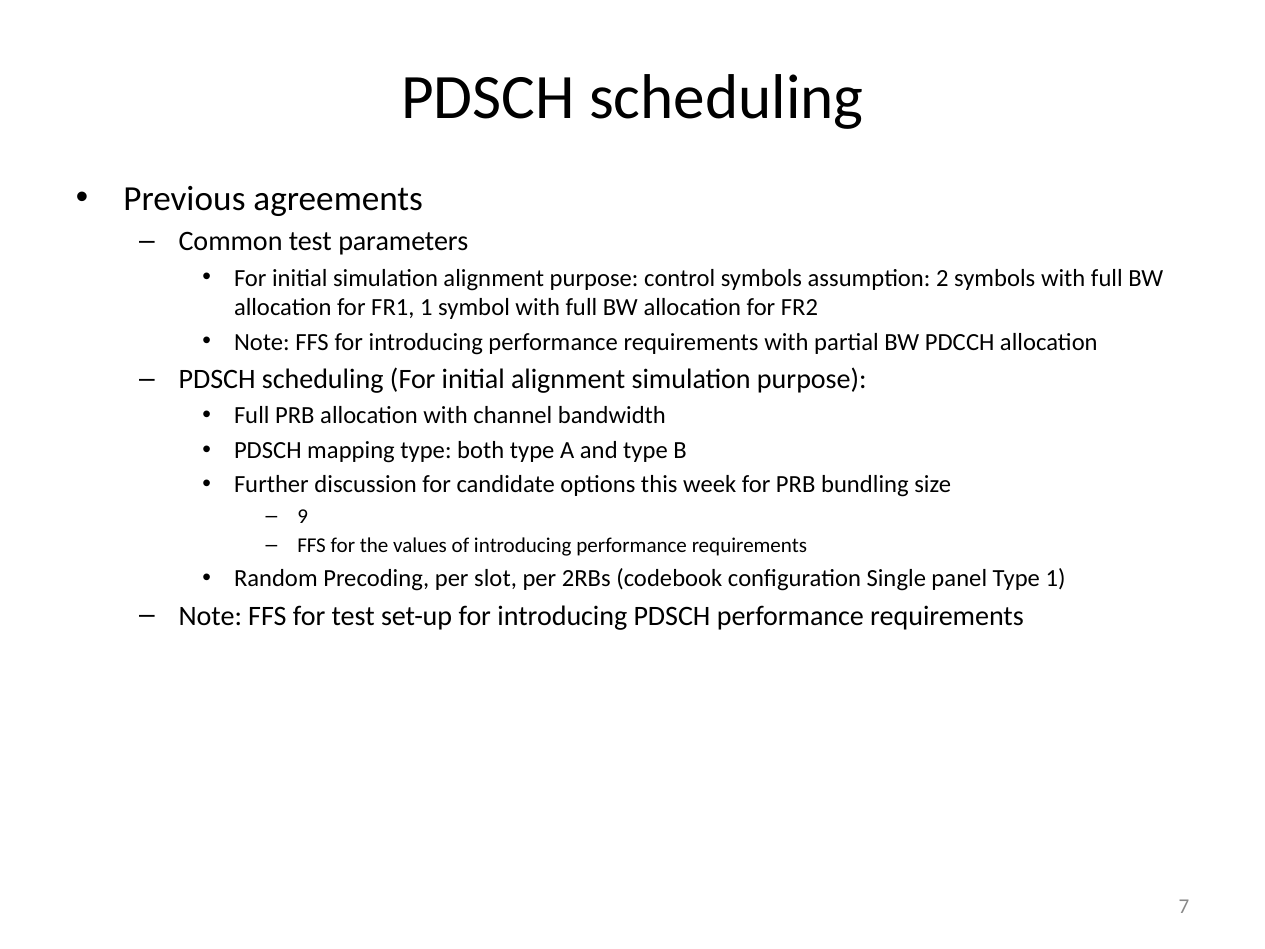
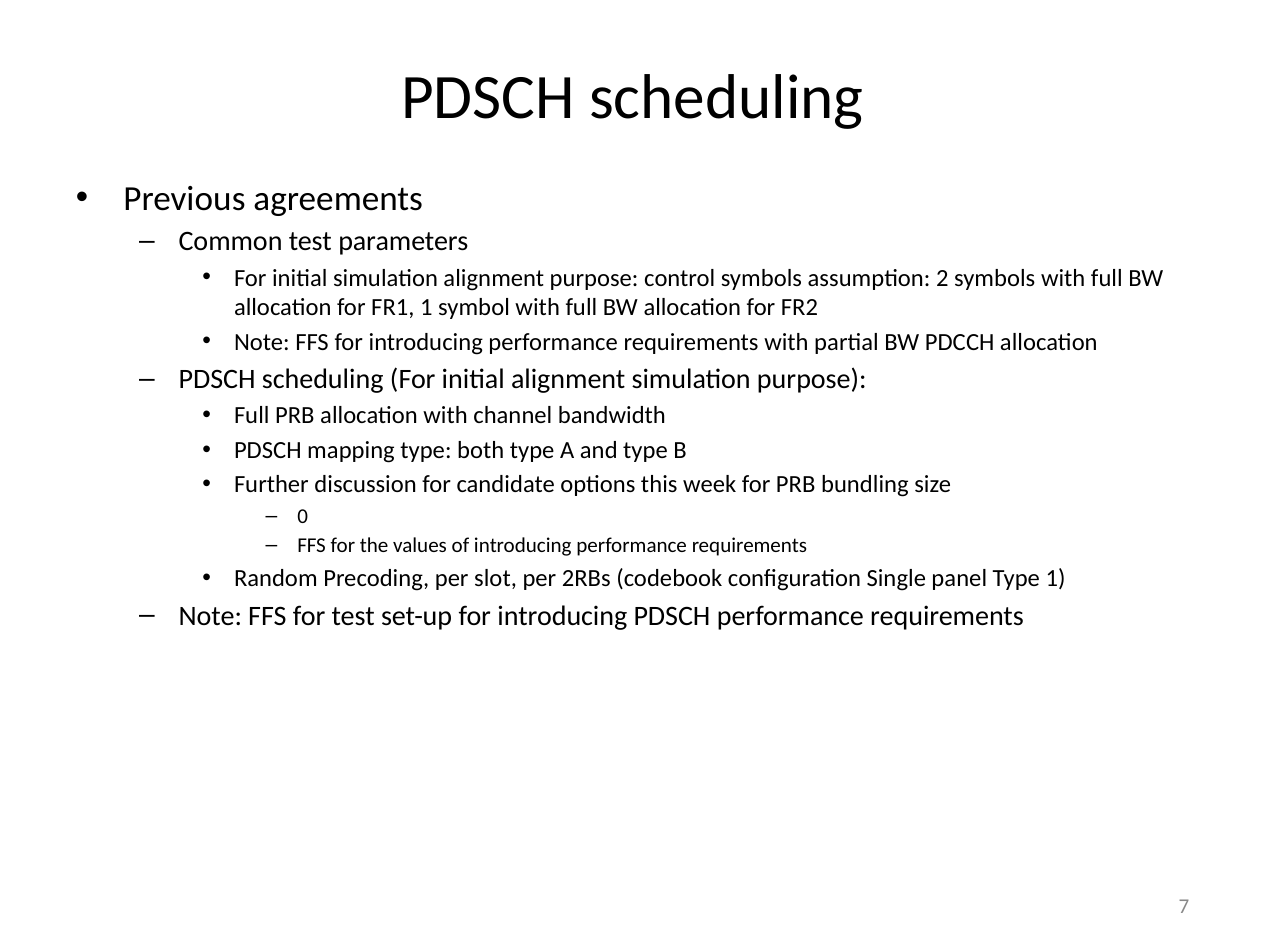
9: 9 -> 0 (303, 516)
